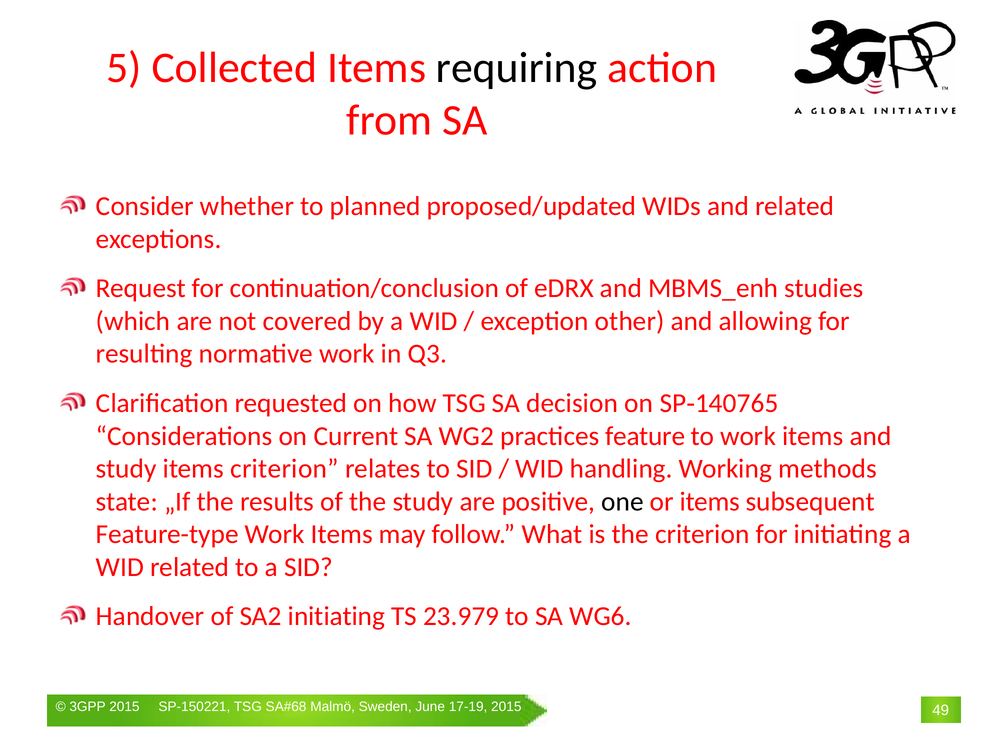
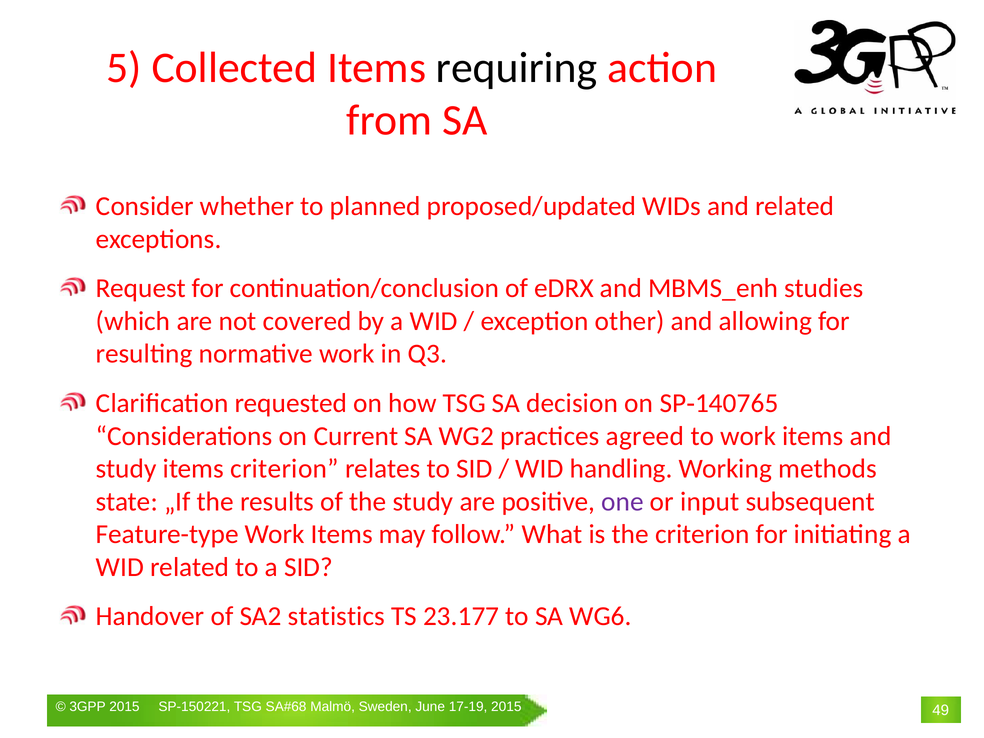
feature: feature -> agreed (645, 436)
one colour: black -> purple (623, 502)
or items: items -> input (710, 502)
SA2 initiating: initiating -> statistics (336, 616)
23.979: 23.979 -> 23.177 (461, 616)
